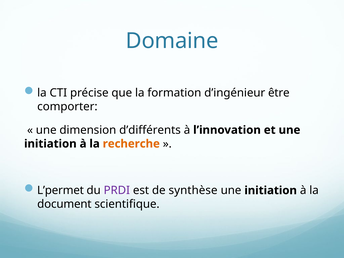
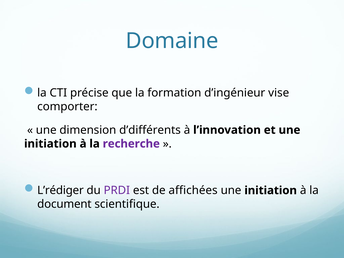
être: être -> vise (279, 93)
recherche colour: orange -> purple (131, 144)
L’permet: L’permet -> L’rédiger (60, 190)
synthèse: synthèse -> affichées (193, 190)
